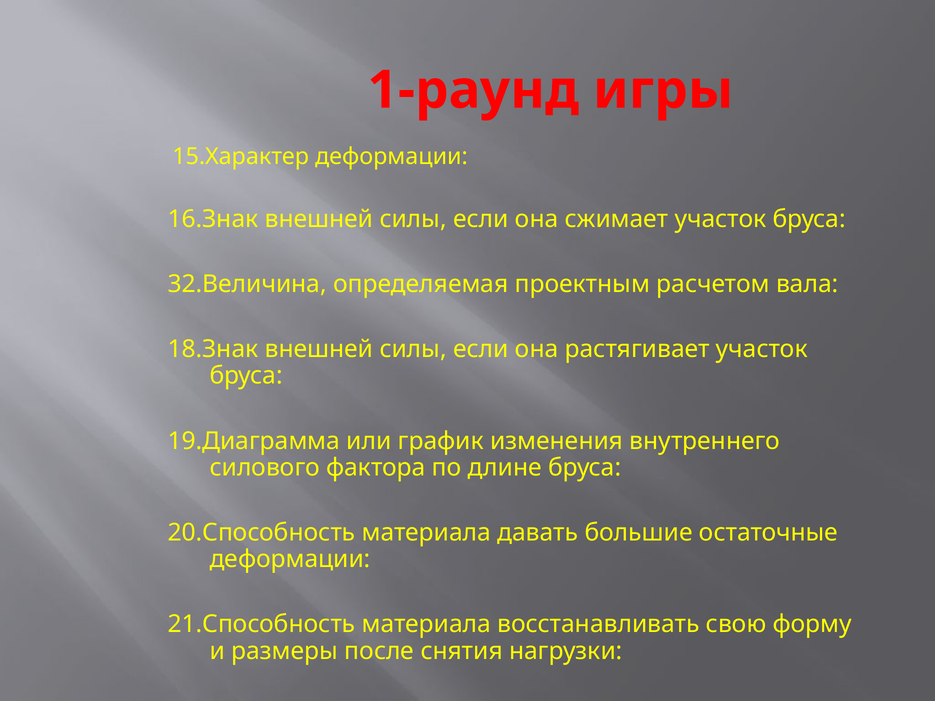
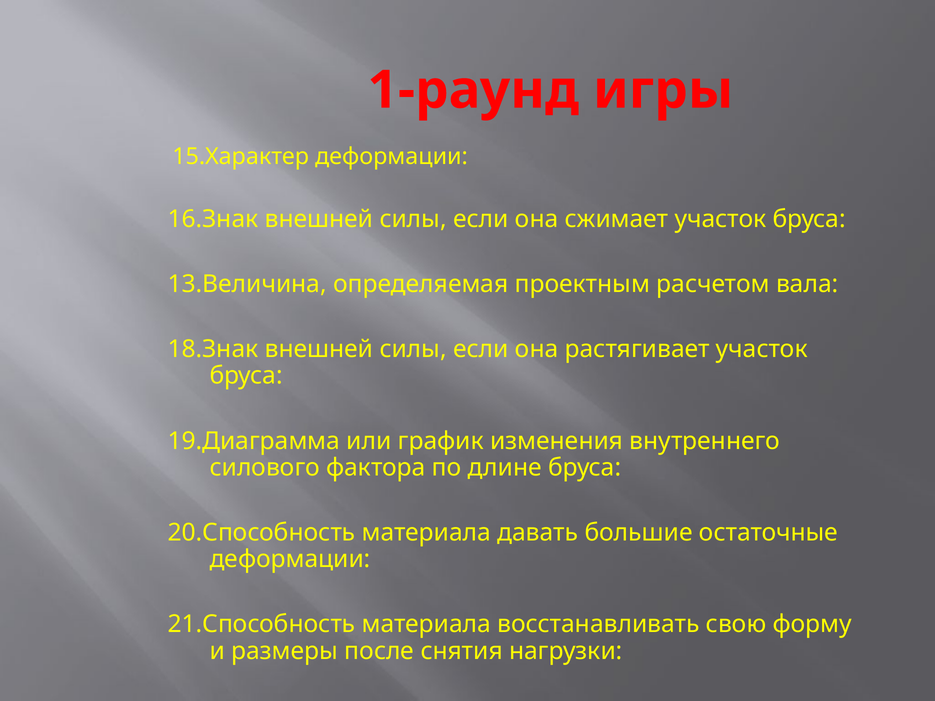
32.Величина: 32.Величина -> 13.Величина (247, 284)
